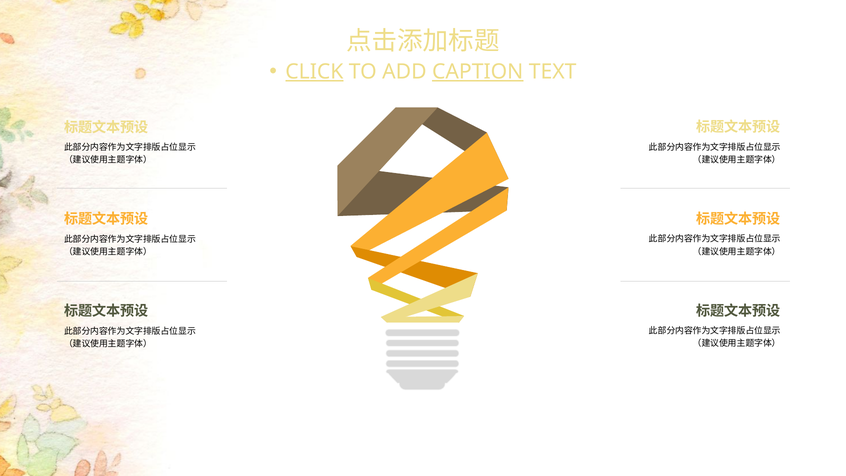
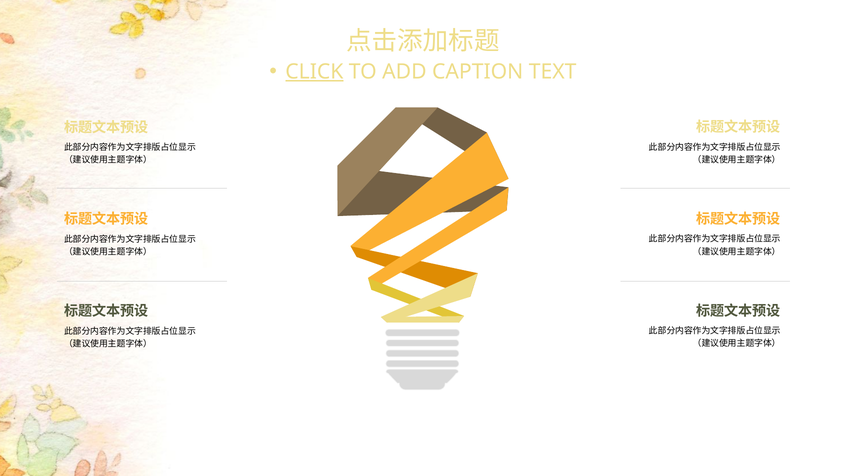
CAPTION underline: present -> none (478, 72)
